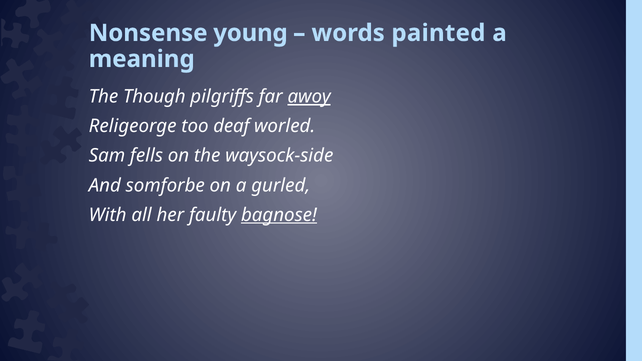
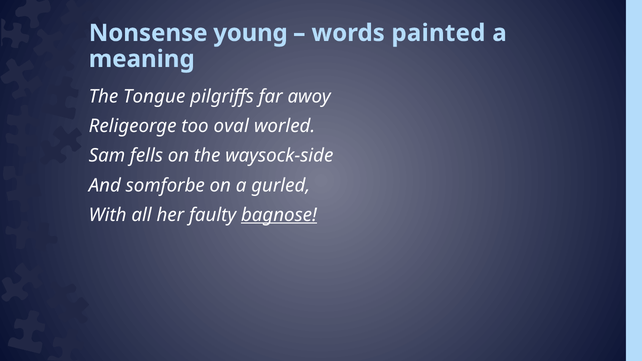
Though: Though -> Tongue (154, 97)
awoy underline: present -> none (309, 97)
deaf: deaf -> oval (231, 126)
